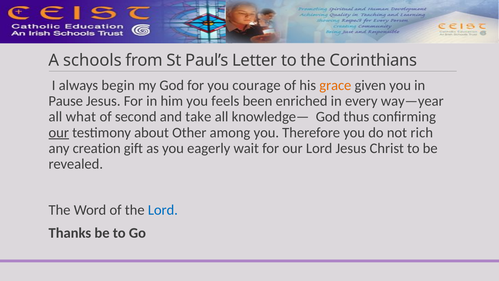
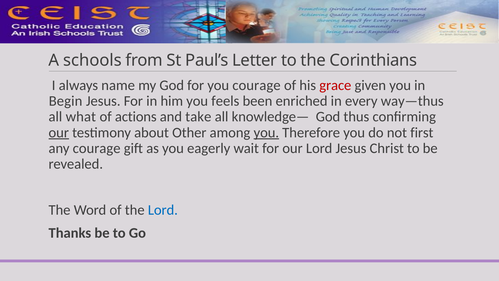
begin: begin -> name (118, 85)
grace colour: orange -> red (335, 85)
Pause: Pause -> Begin (66, 101)
way—year: way—year -> way—thus (412, 101)
second: second -> actions (136, 117)
you underline: none -> present (266, 132)
rich: rich -> first (422, 132)
any creation: creation -> courage (97, 148)
